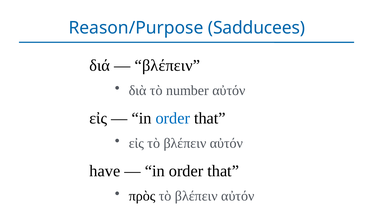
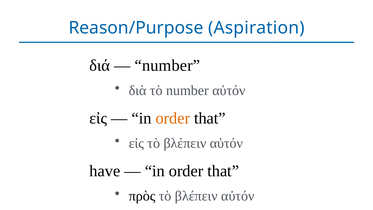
Sadducees: Sadducees -> Aspiration (256, 28)
βλέπειν: βλέπειν -> number (167, 65)
order colour: blue -> orange (173, 118)
